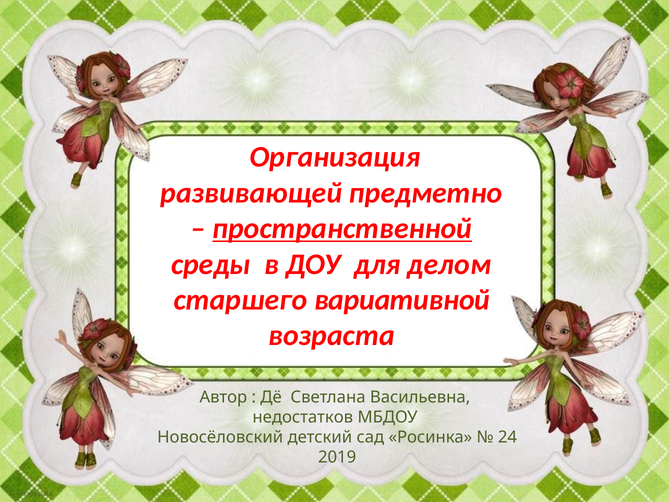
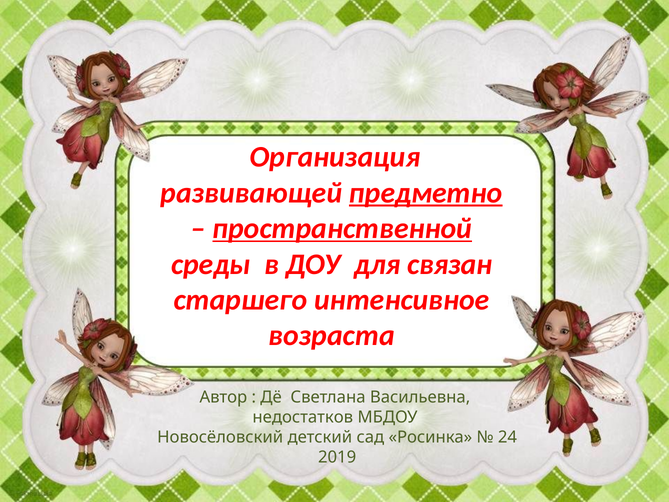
предметно underline: none -> present (426, 193)
делом: делом -> связан (450, 264)
вариативной: вариативной -> интенсивное (402, 300)
